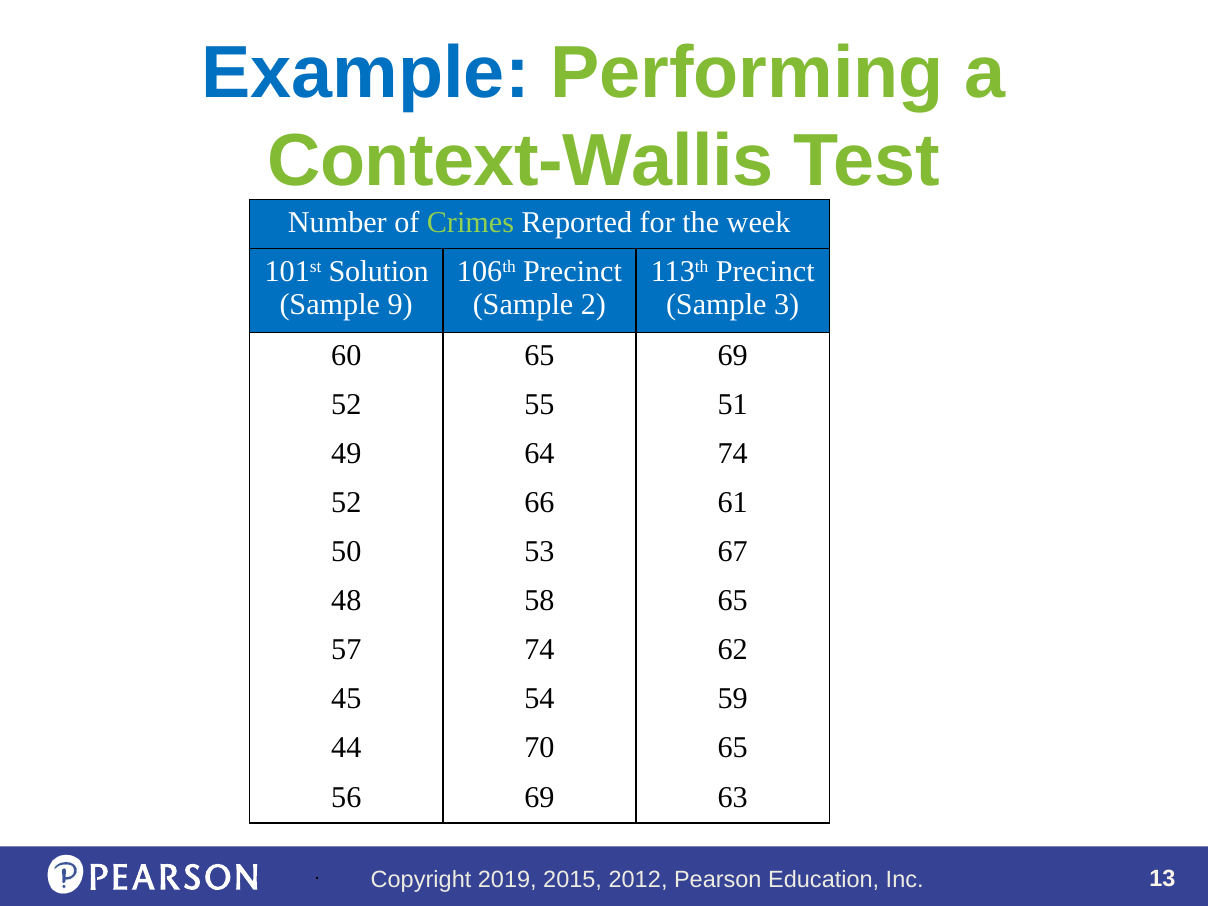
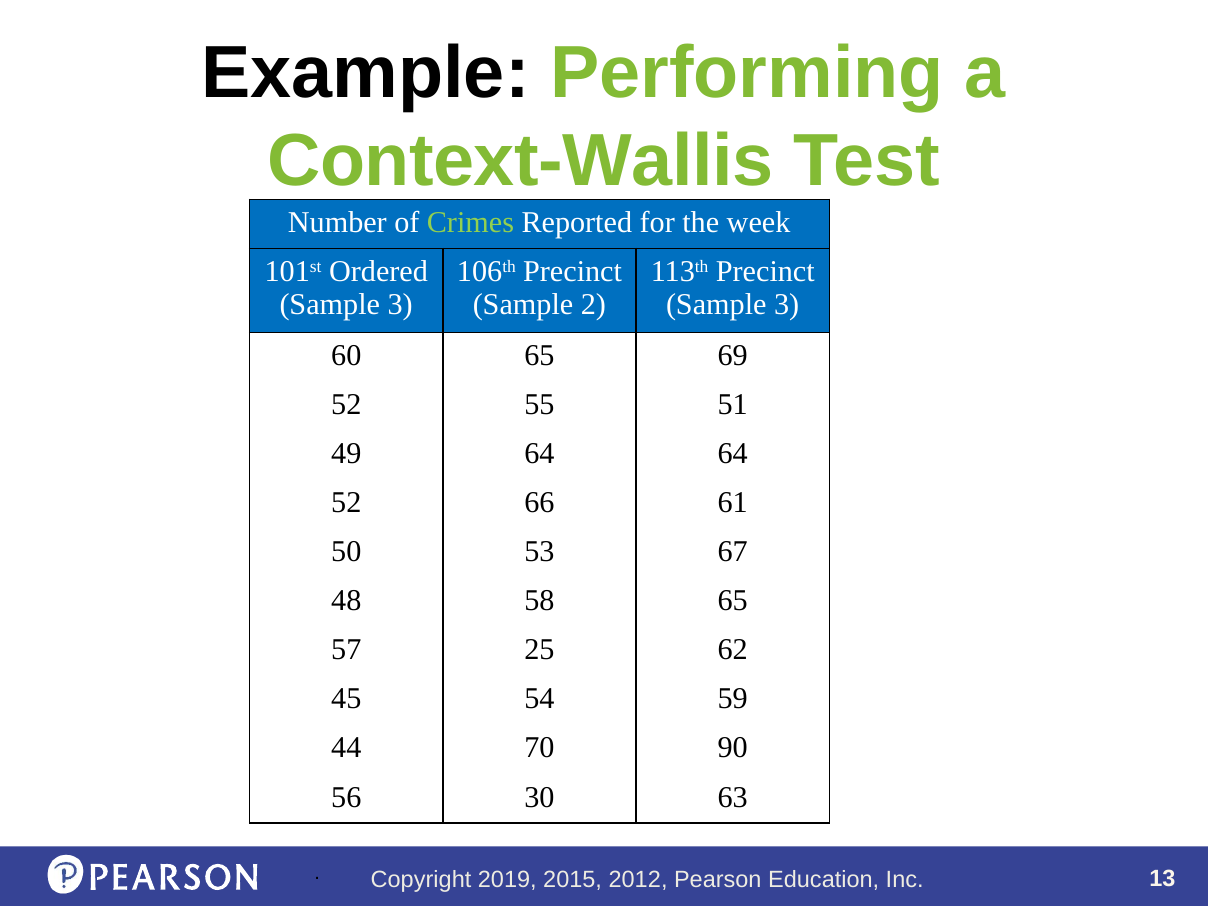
Example colour: blue -> black (366, 73)
Solution: Solution -> Ordered (379, 271)
9: 9 -> 3 (400, 305)
64 74: 74 -> 64 (733, 454)
57 74: 74 -> 25 (539, 650)
70 65: 65 -> 90 (733, 748)
56 69: 69 -> 30 (539, 797)
